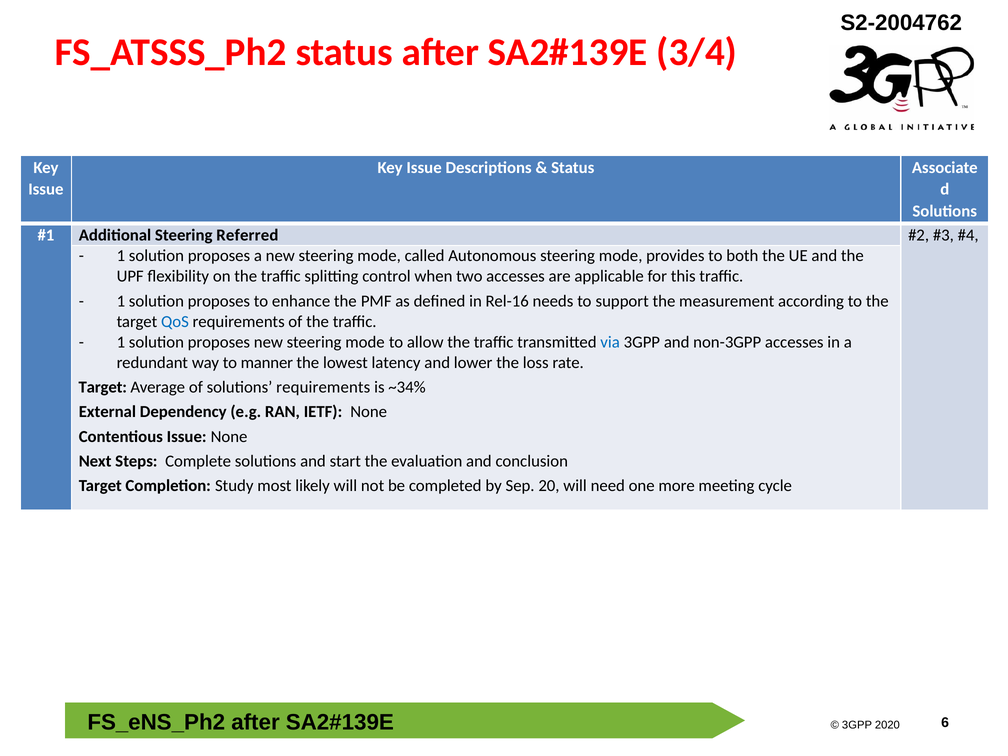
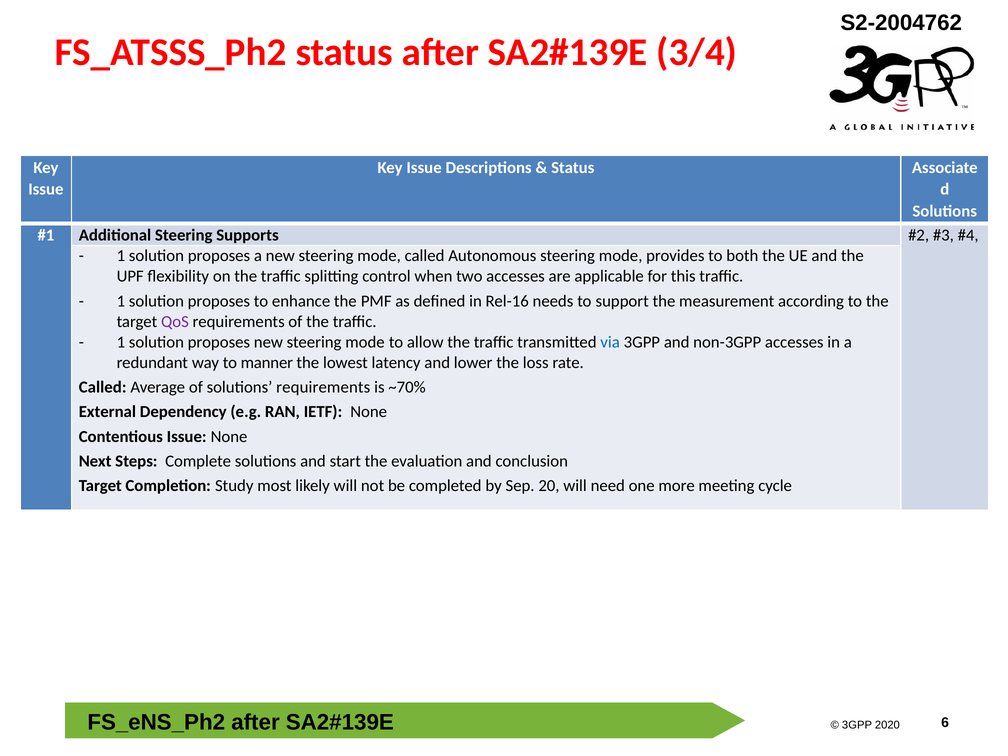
Referred: Referred -> Supports (247, 235)
QoS colour: blue -> purple (175, 322)
Target: Target -> Called (103, 387)
~34%: ~34% -> ~70% (407, 387)
